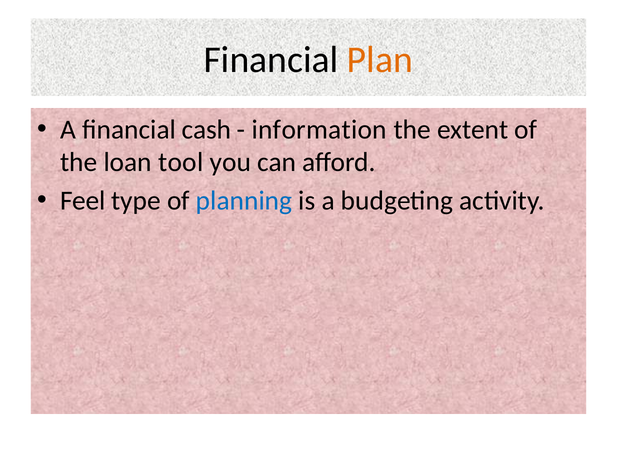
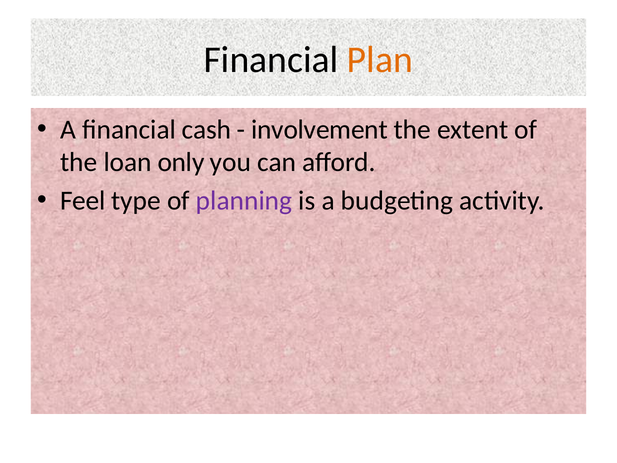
information: information -> involvement (320, 129)
tool: tool -> only (181, 162)
planning colour: blue -> purple (244, 201)
